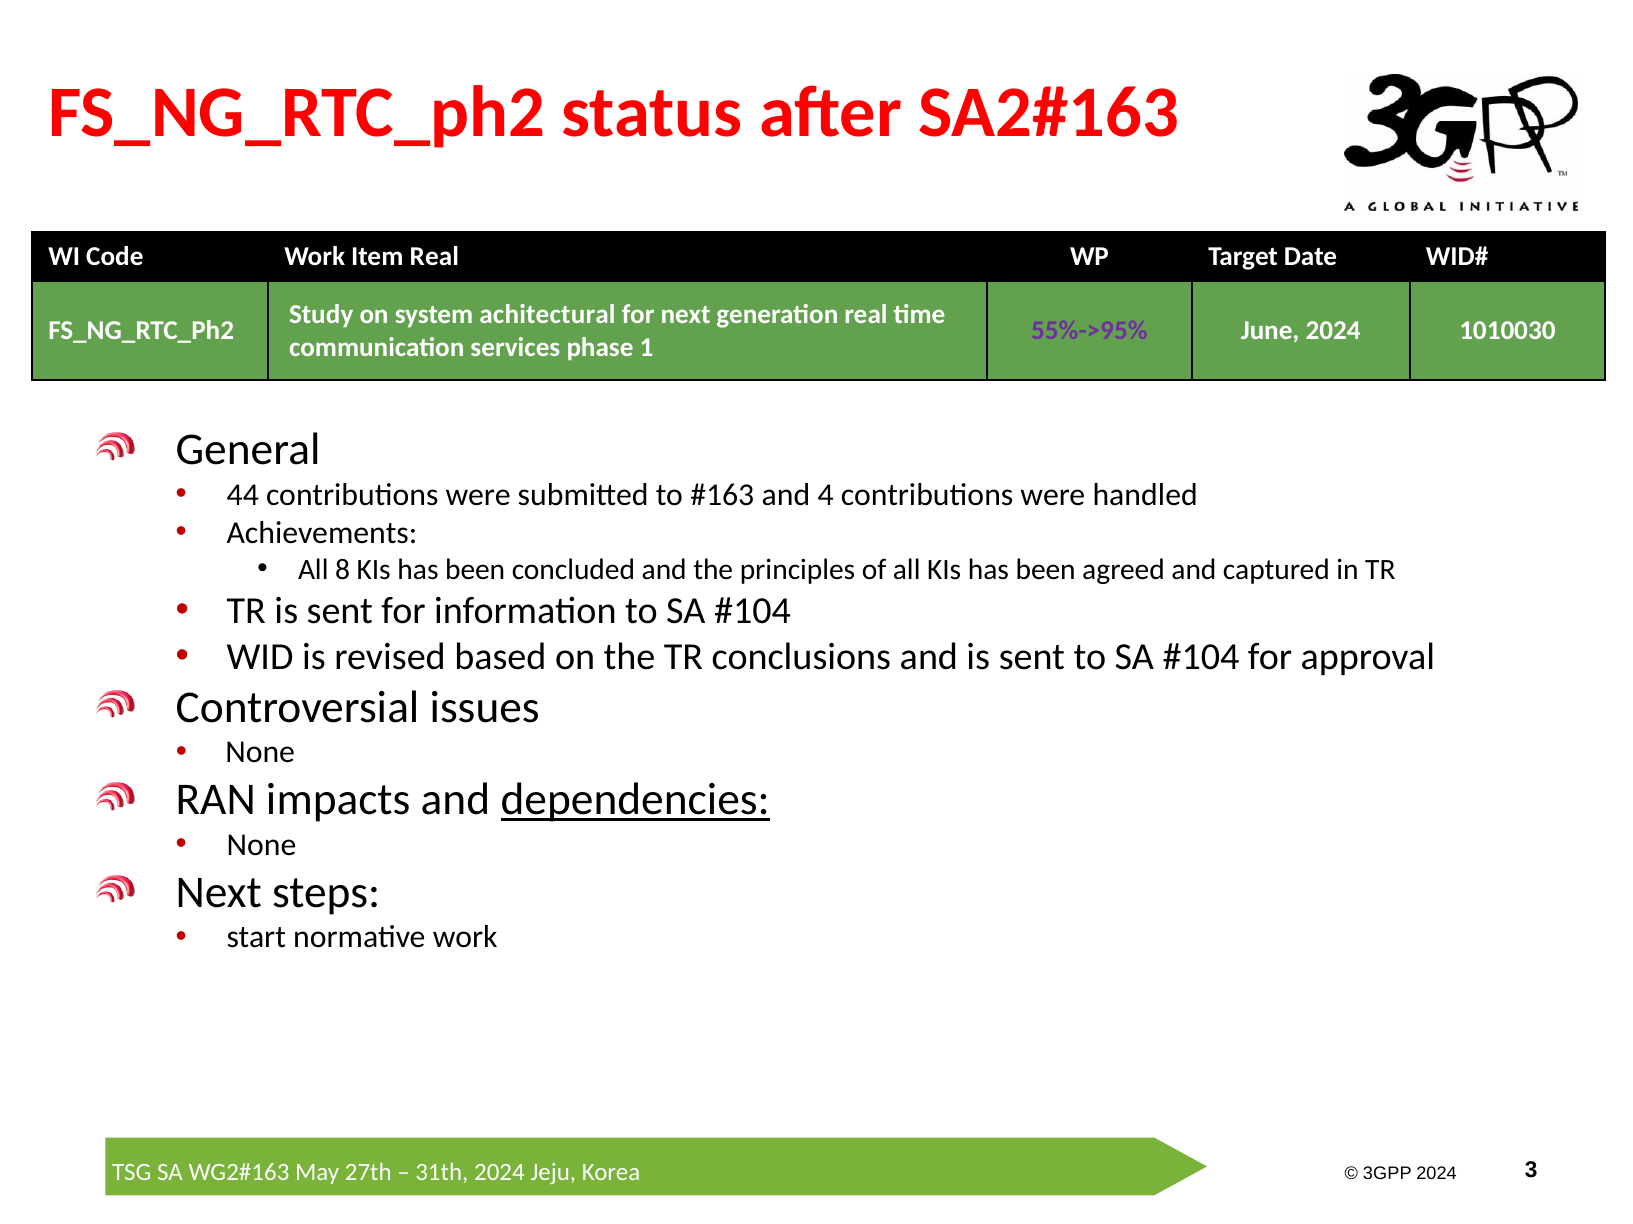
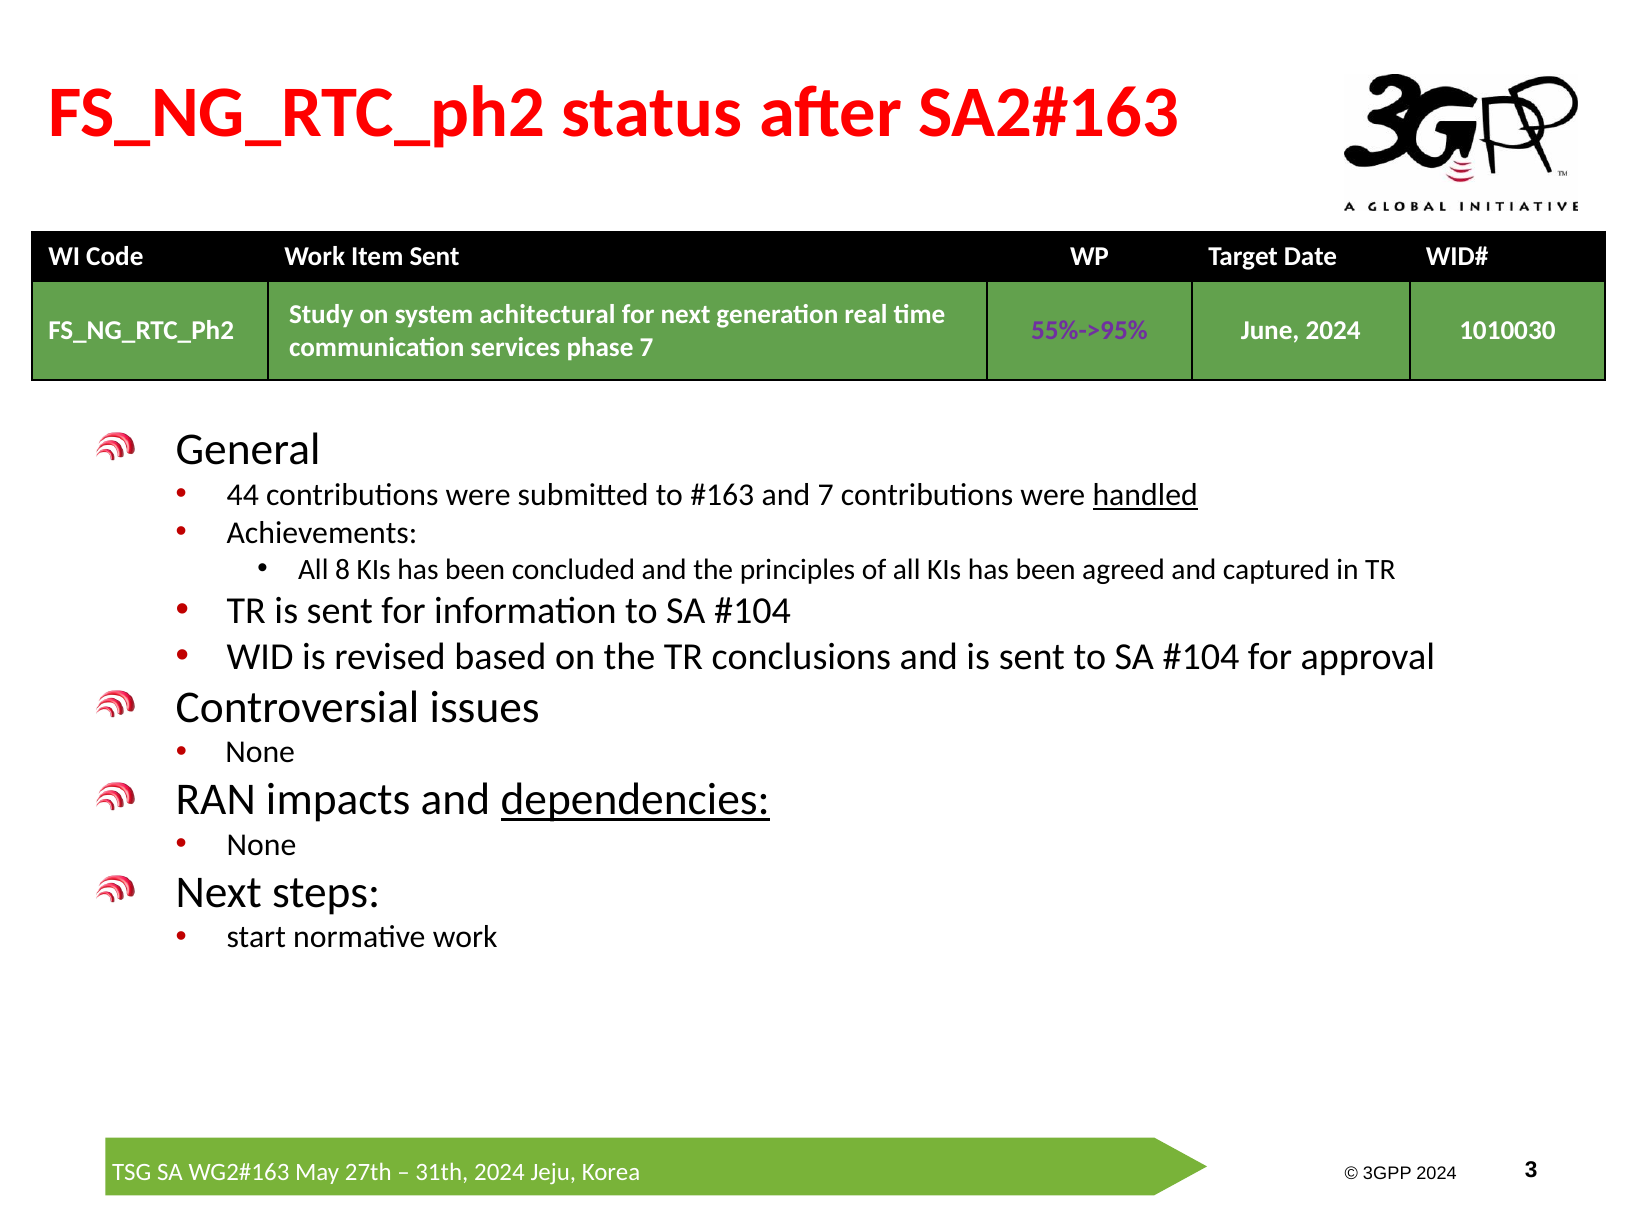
Item Real: Real -> Sent (435, 257)
phase 1: 1 -> 7 (646, 348)
and 4: 4 -> 7 (826, 495)
handled underline: none -> present (1145, 495)
